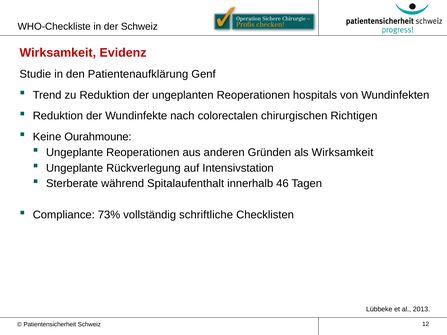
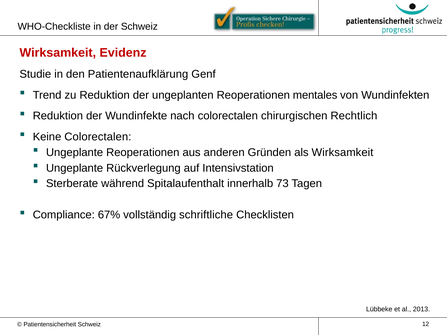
hospitals: hospitals -> mentales (315, 95)
Richtigen: Richtigen -> Rechtlich (354, 116)
Keine Ourahmoune: Ourahmoune -> Colorectalen (98, 137)
46: 46 -> 73 (282, 184)
73%: 73% -> 67% (109, 215)
